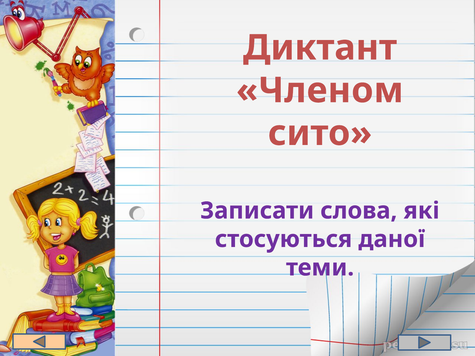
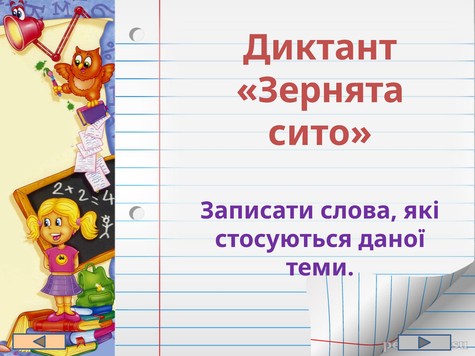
Членом: Членом -> Зернята (320, 91)
